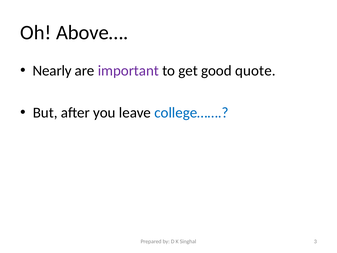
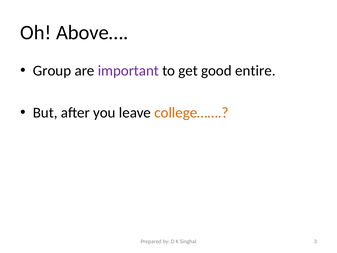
Nearly: Nearly -> Group (52, 71)
quote: quote -> entire (255, 71)
college…… colour: blue -> orange (191, 113)
